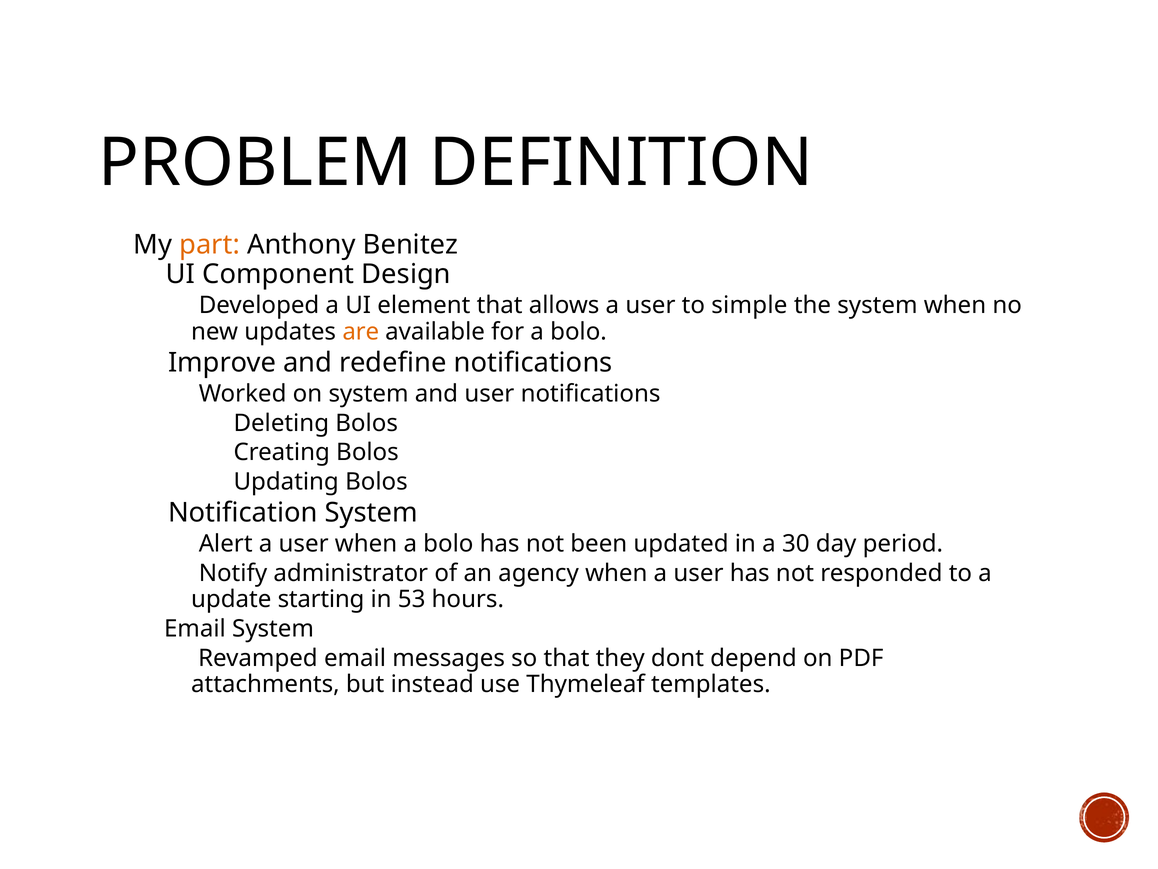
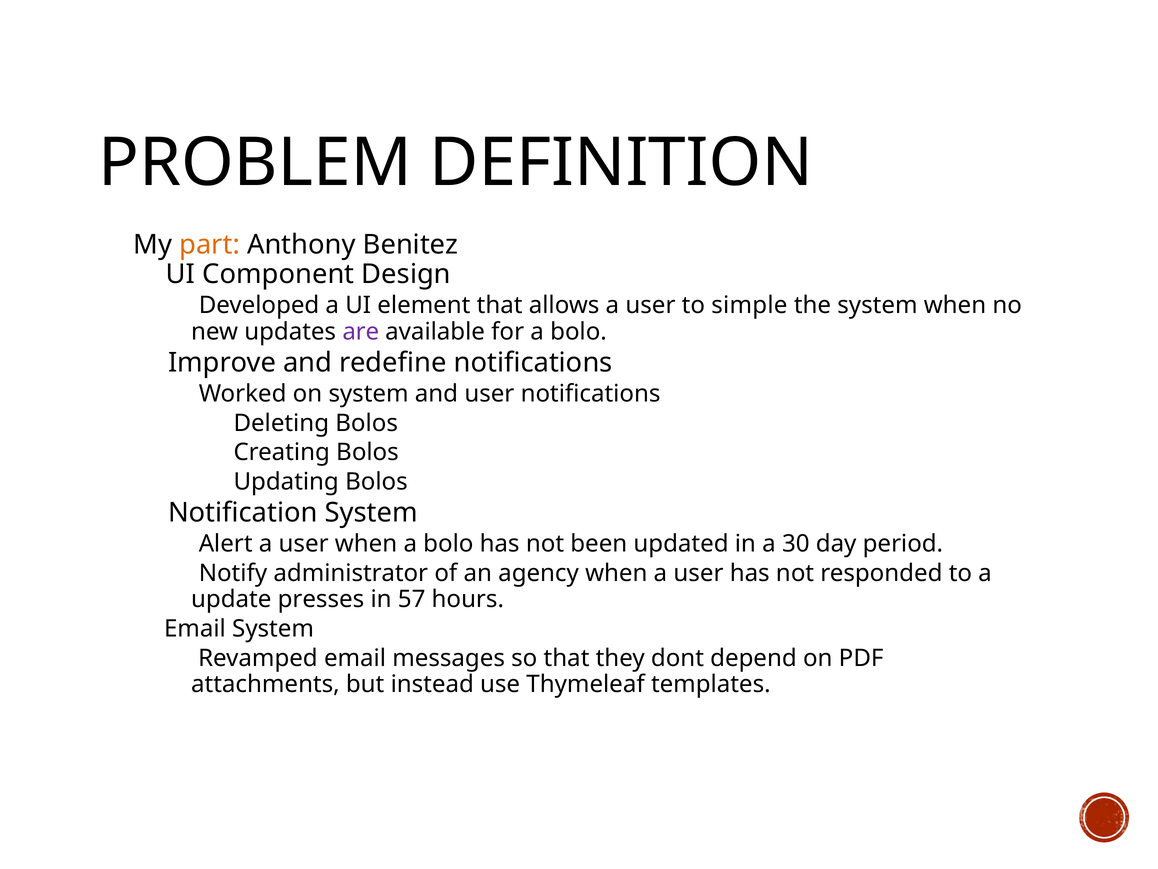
are colour: orange -> purple (361, 331)
starting: starting -> presses (321, 599)
53: 53 -> 57 (412, 599)
